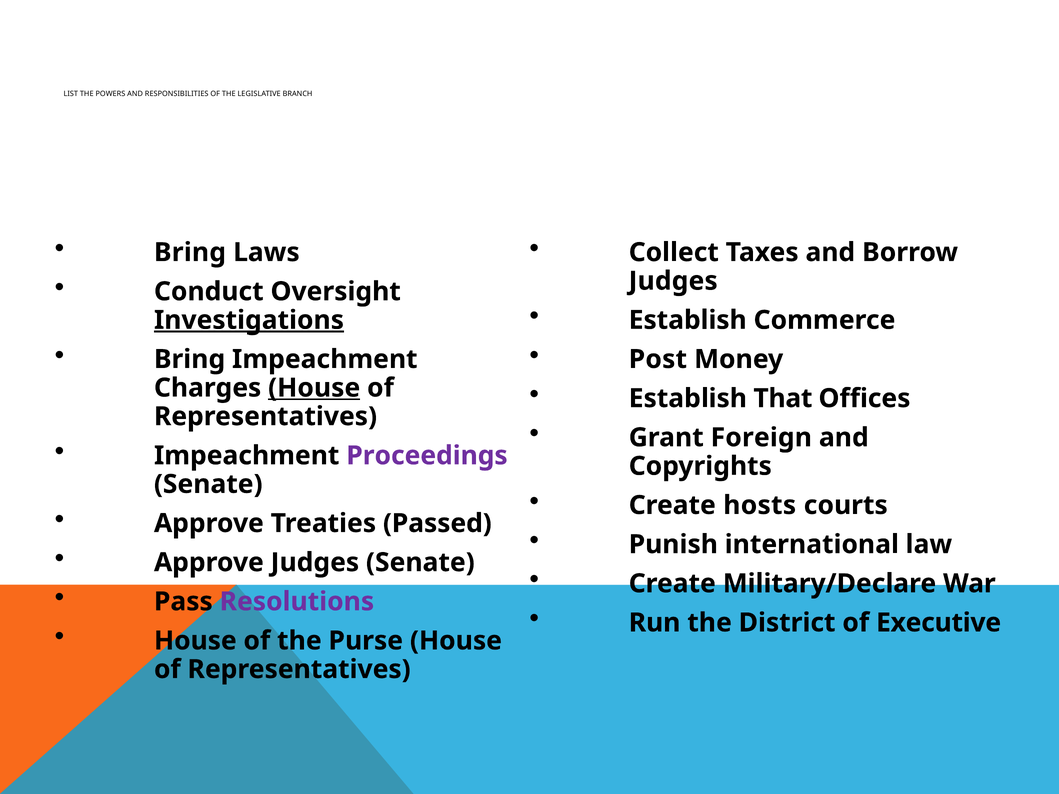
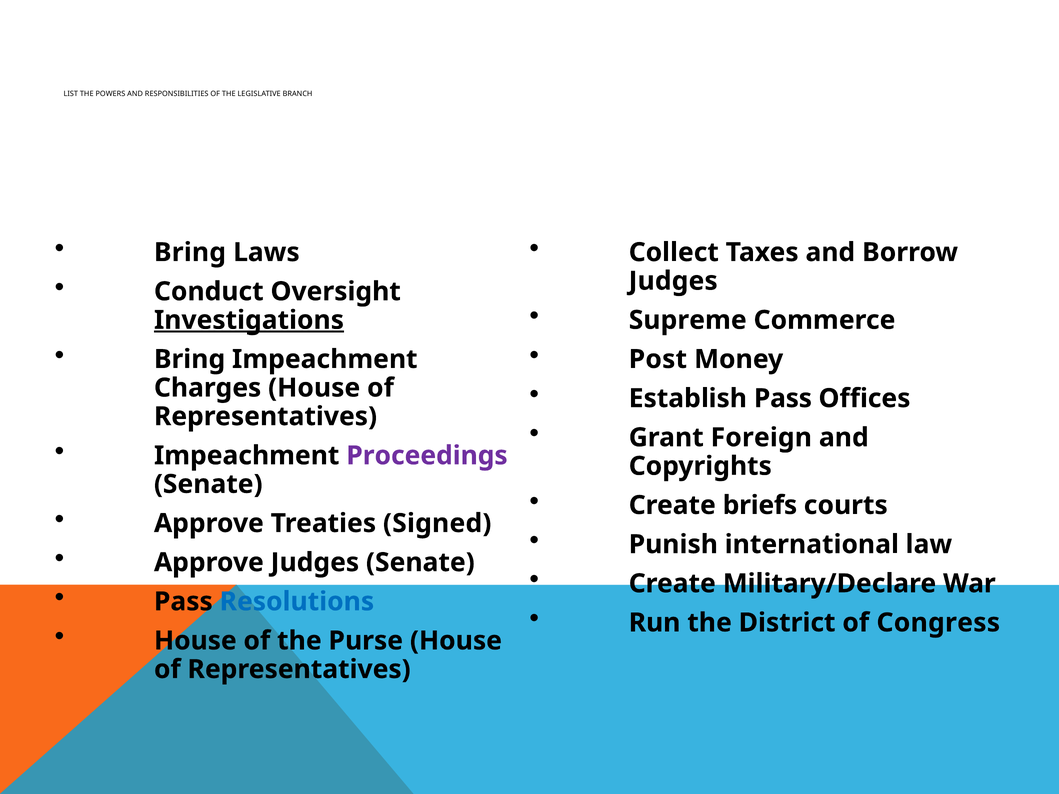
Establish: Establish -> Supreme (688, 320)
Establish That: That -> Pass (783, 399)
House underline: present -> none (314, 388)
hosts: hosts -> briefs (760, 505)
Passed: Passed -> Signed (437, 523)
Resolutions colour: purple -> blue (297, 602)
Executive: Executive -> Congress (938, 623)
